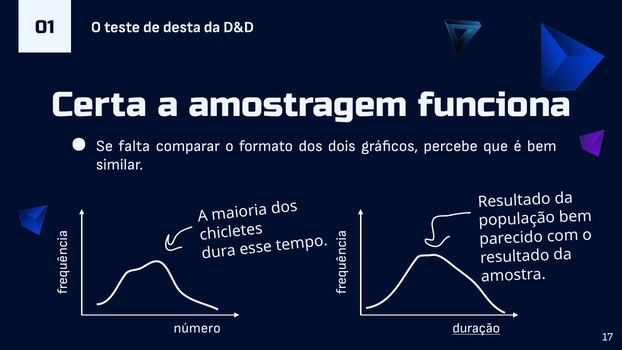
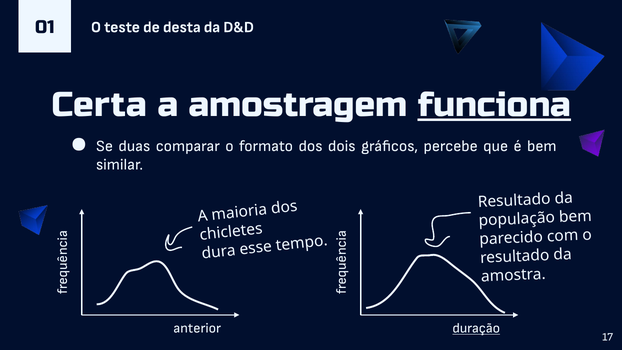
funciona underline: none -> present (494, 105)
falta: falta -> duas (134, 146)
número: número -> anterior (197, 328)
